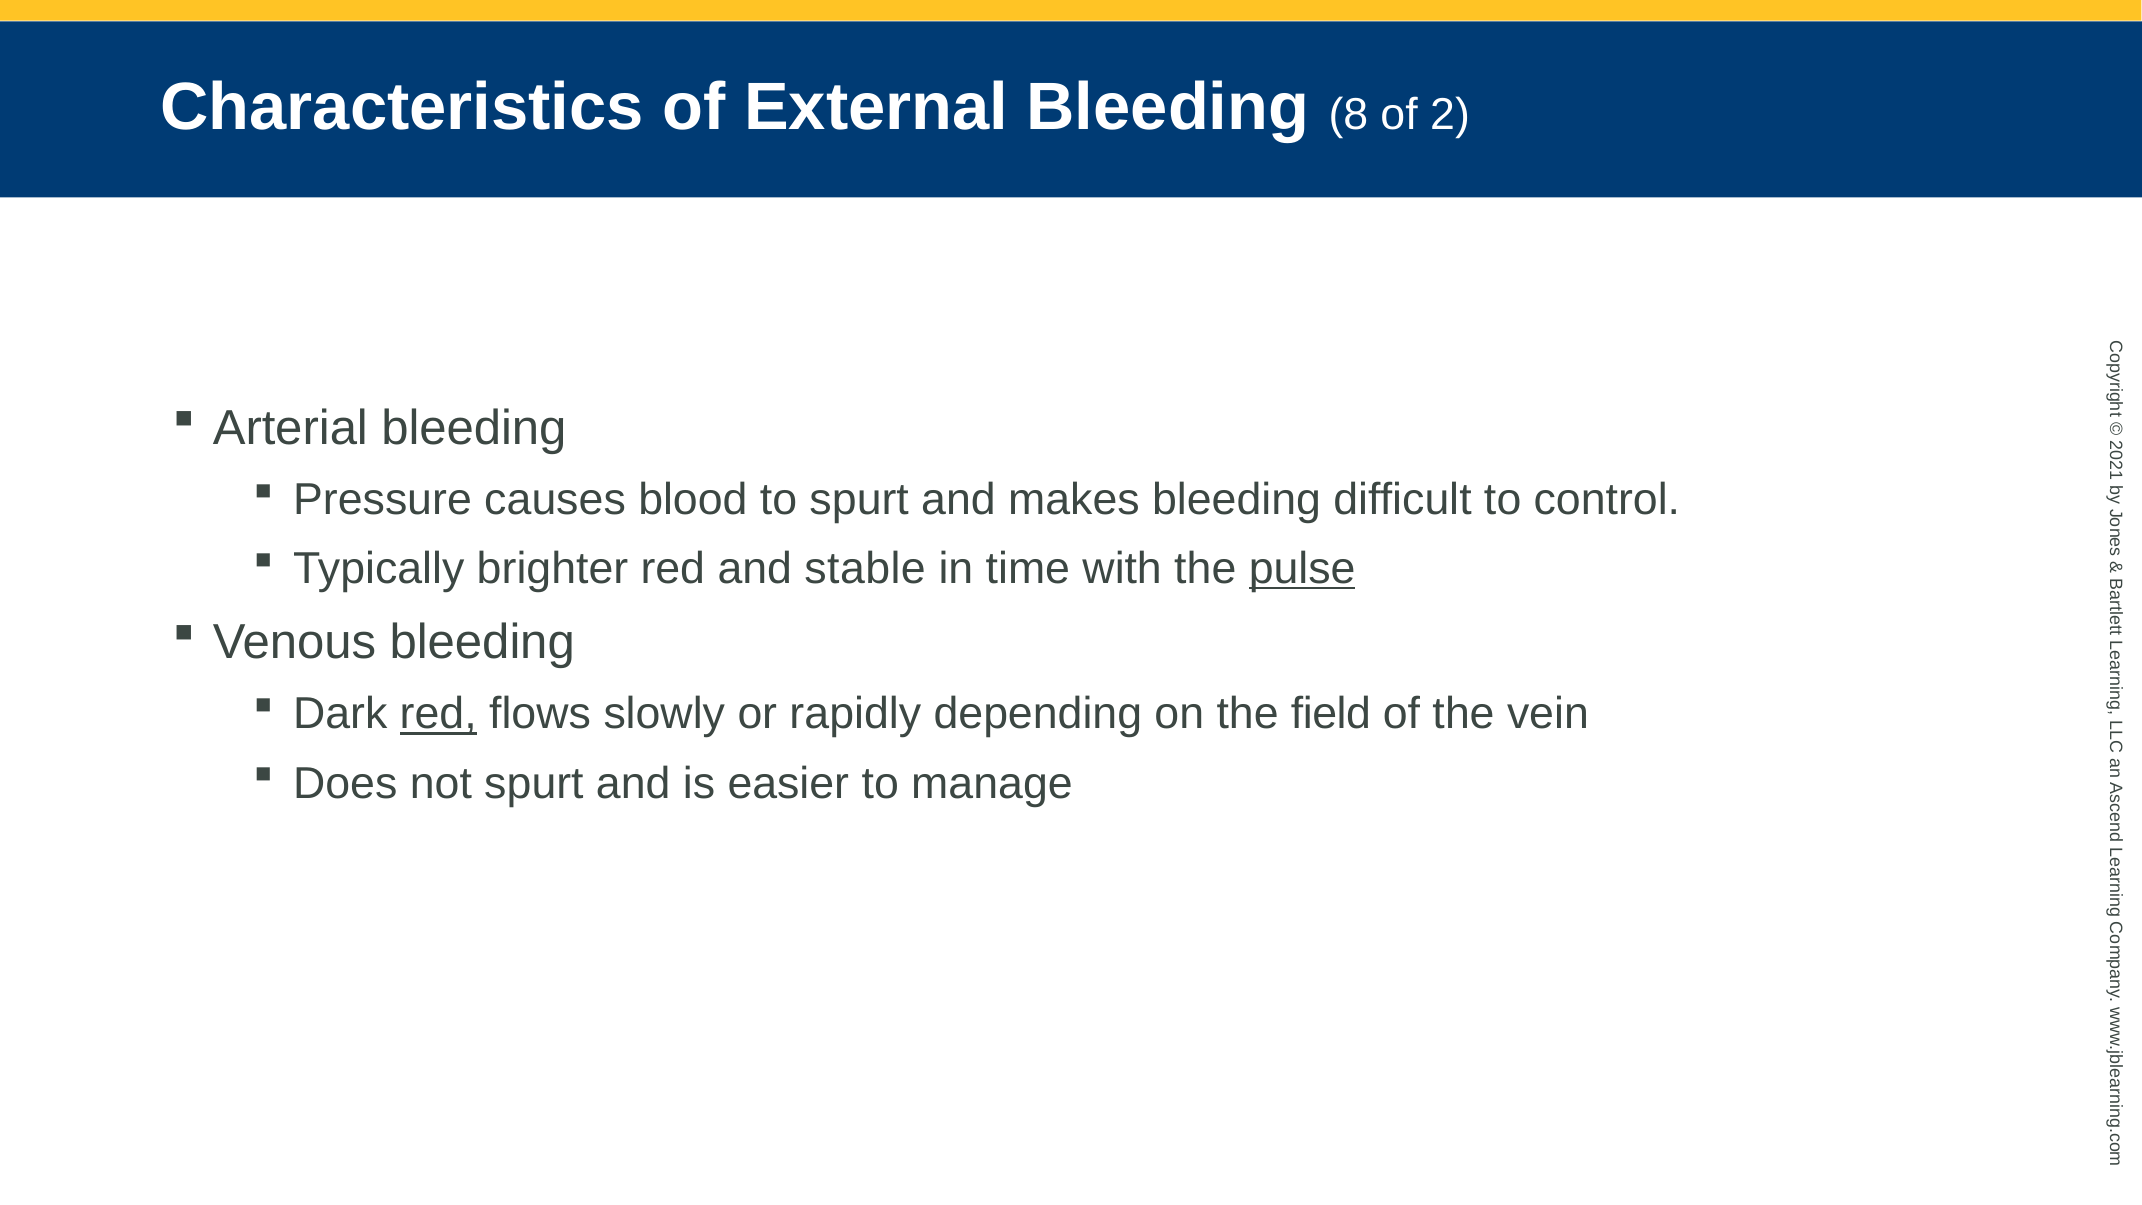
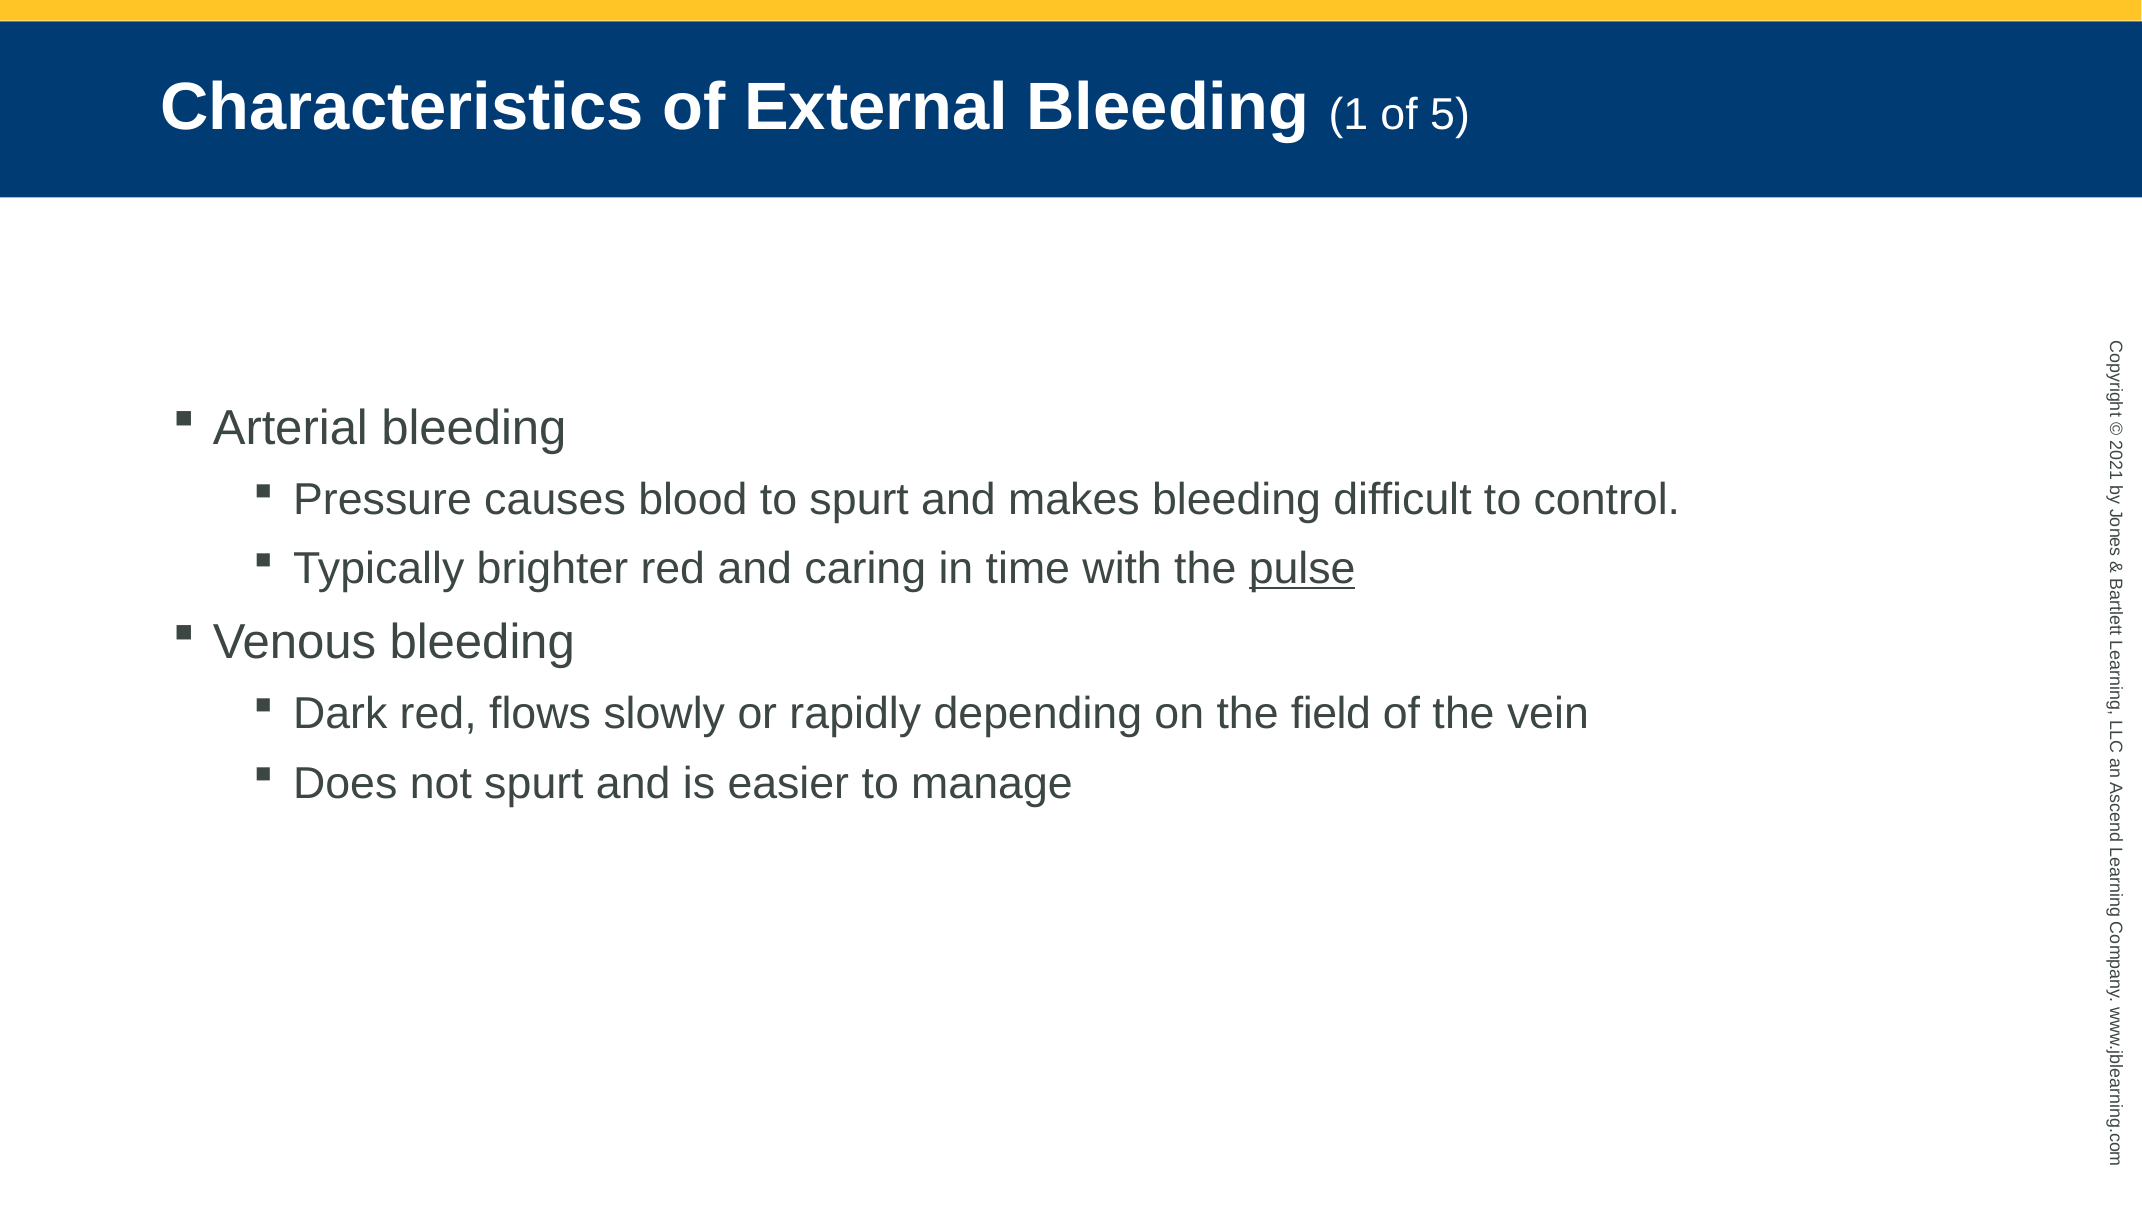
Bleeding 8: 8 -> 1 (1348, 115)
of 2: 2 -> 5 (1450, 115)
stable: stable -> caring (865, 569)
red underline: present -> none (438, 714)
